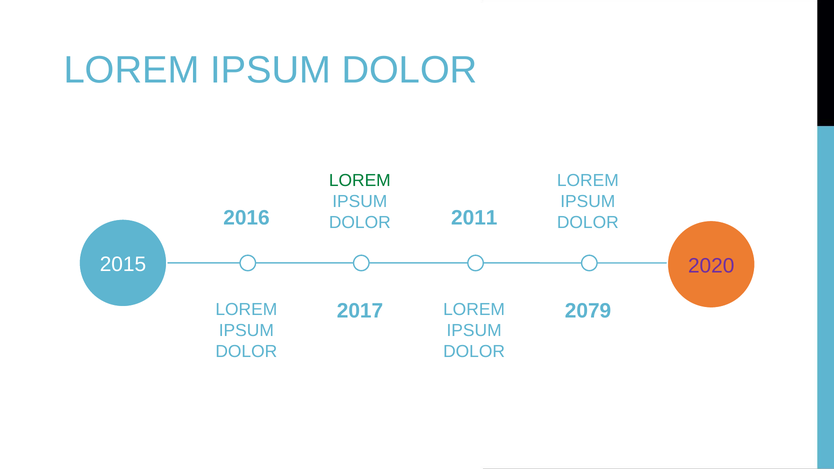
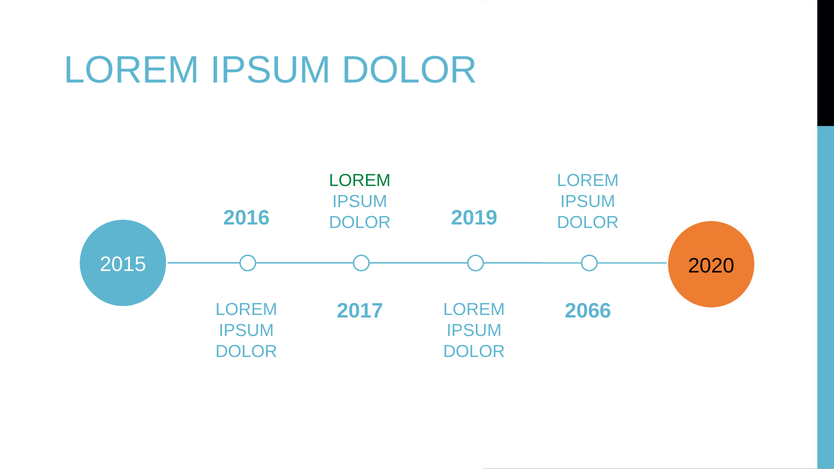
2011: 2011 -> 2019 (474, 218)
2020 colour: purple -> black (711, 266)
2079: 2079 -> 2066 (588, 311)
